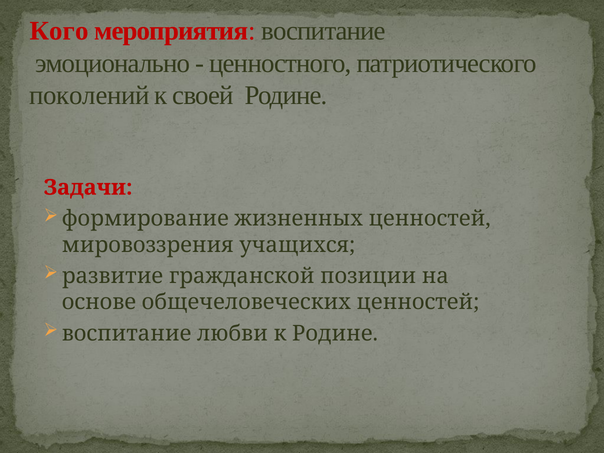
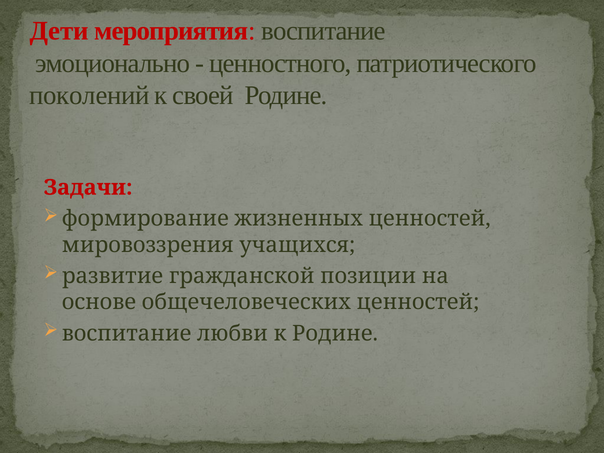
Кого: Кого -> Дети (59, 31)
